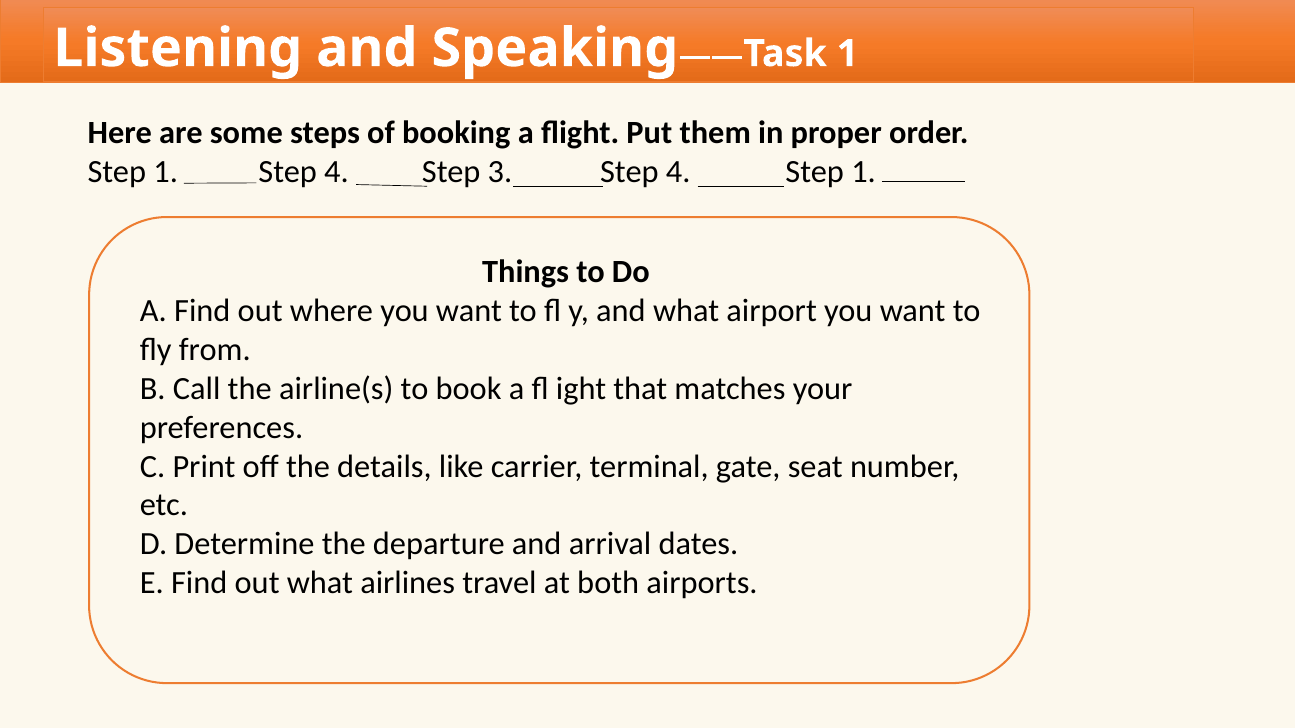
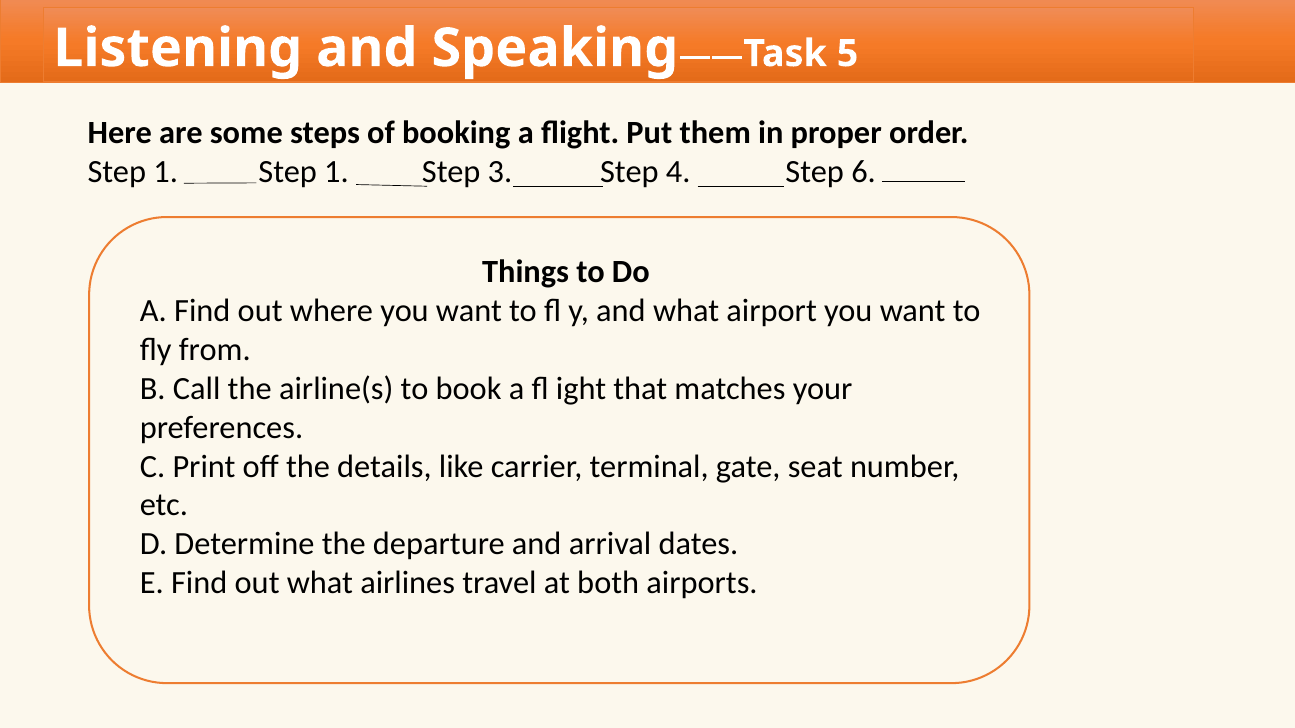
1: 1 -> 5 (847, 54)
1 Step 4: 4 -> 1 (337, 172)
4 Step 1: 1 -> 6 (864, 172)
